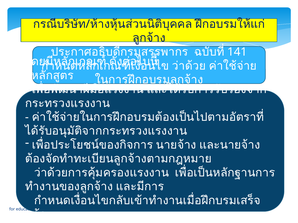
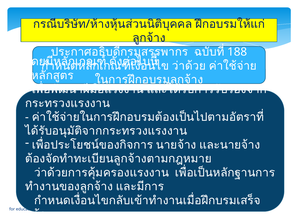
141: 141 -> 188 (237, 52)
